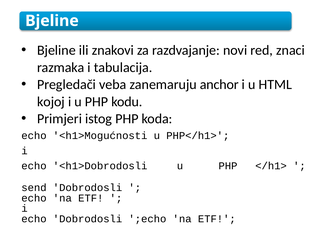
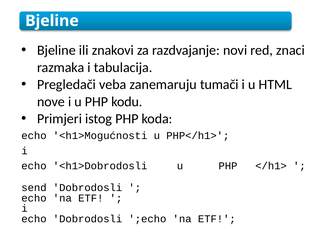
anchor: anchor -> tumači (219, 85)
kojoj: kojoj -> nove (51, 102)
